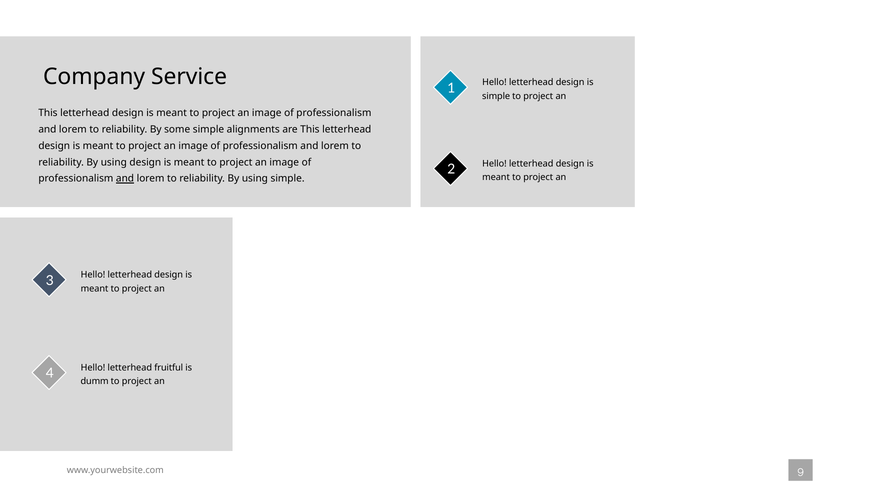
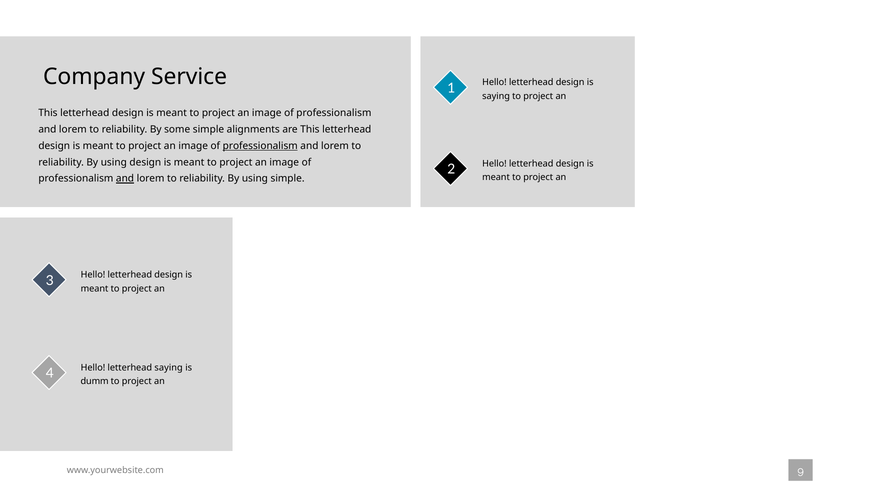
simple: simple -> saying (496, 96)
professionalism underline: none -> present (260, 146)
letterhead fruitful: fruitful -> saying (169, 368)
